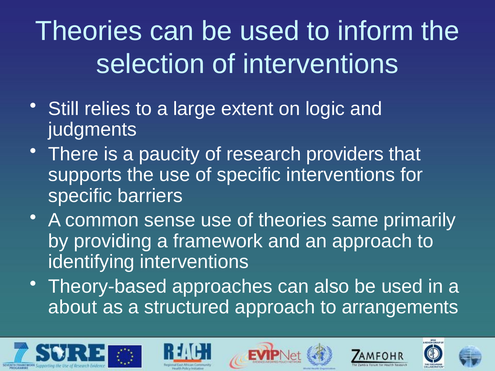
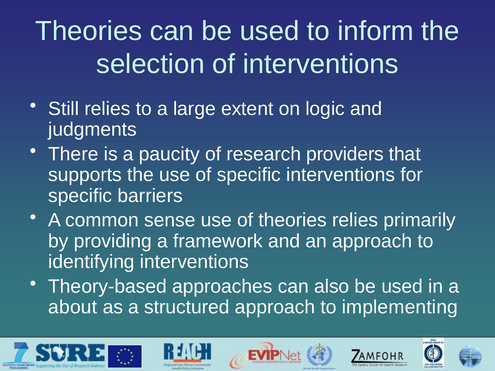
theories same: same -> relies (355, 220)
arrangements: arrangements -> implementing (400, 307)
